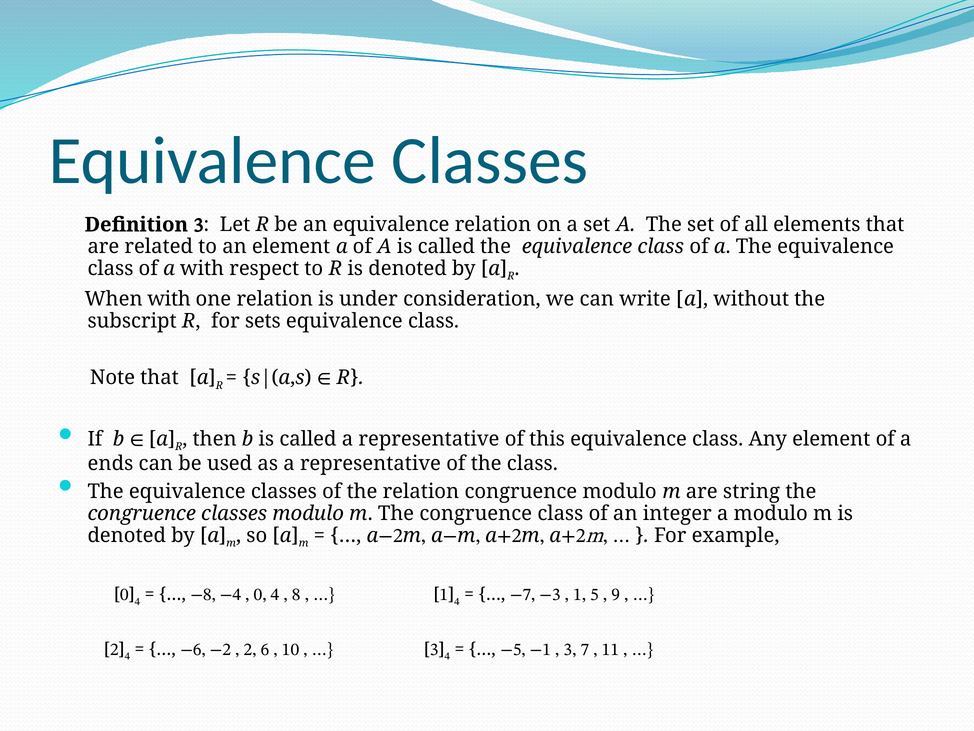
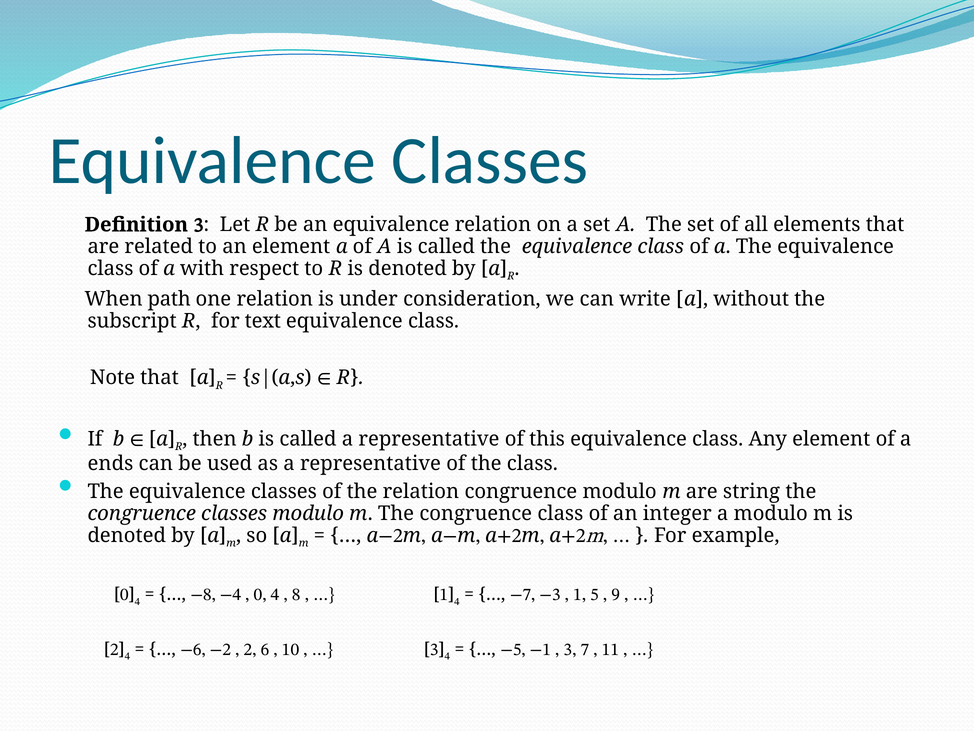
When with: with -> path (169, 299)
sets: sets -> text (263, 321)
